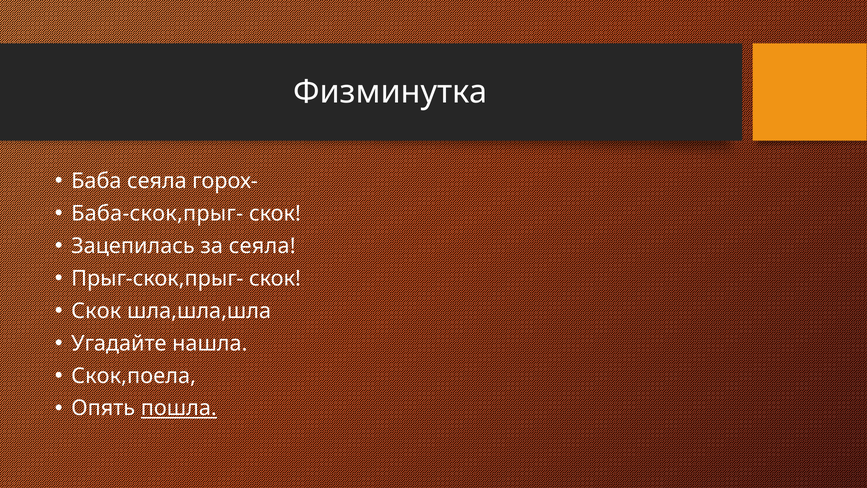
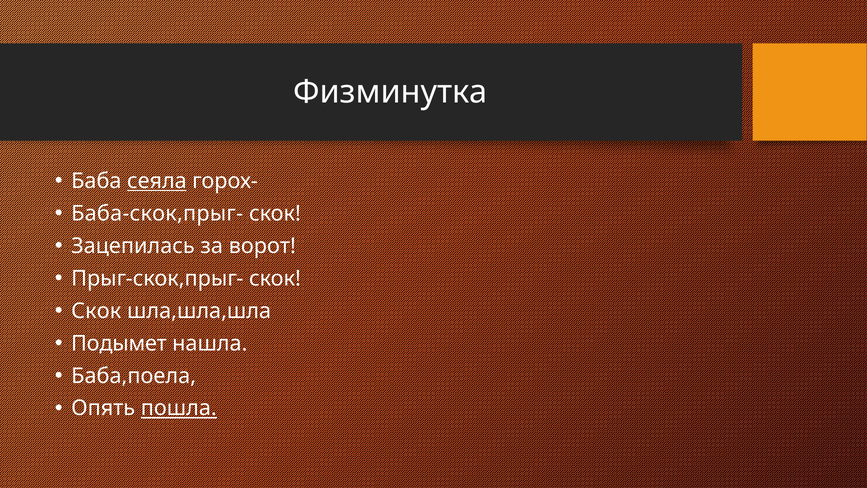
сеяла underline: none -> present (157, 181)
за сеяла: сеяла -> ворот (262, 246)
Угадайте: Угадайте -> Подымет (119, 343)
Скок,поела: Скок,поела -> Баба,поела (134, 376)
